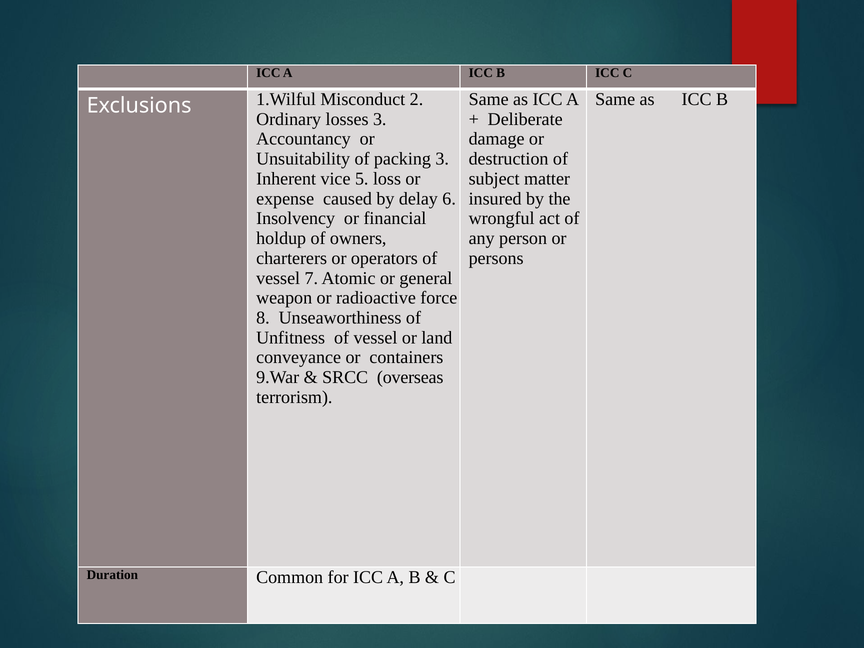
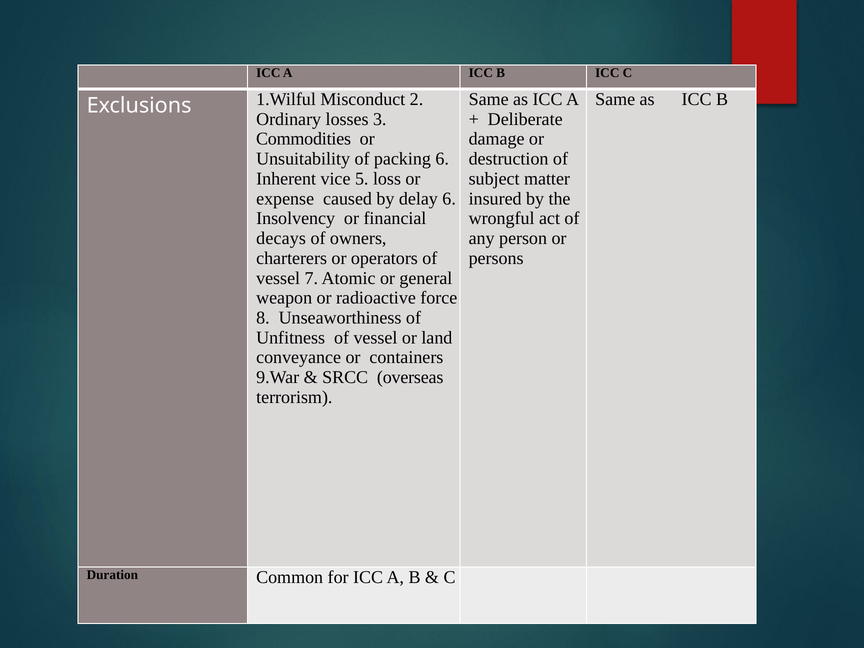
Accountancy: Accountancy -> Commodities (304, 139)
packing 3: 3 -> 6 (442, 159)
holdup: holdup -> decays (281, 238)
